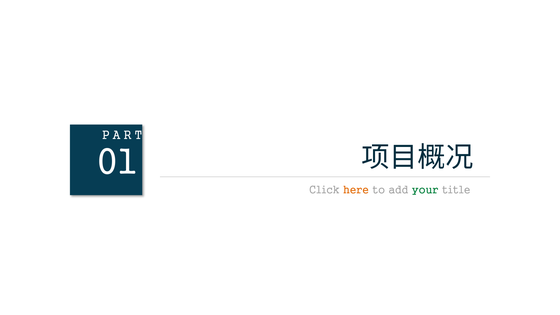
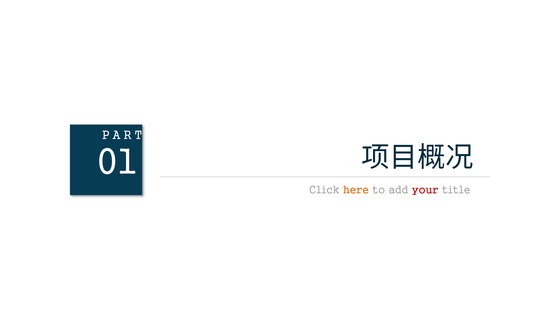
your colour: green -> red (425, 190)
